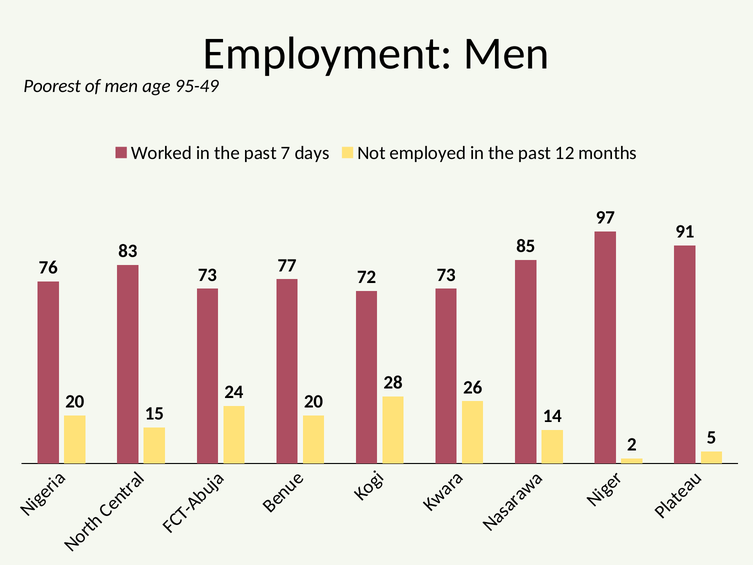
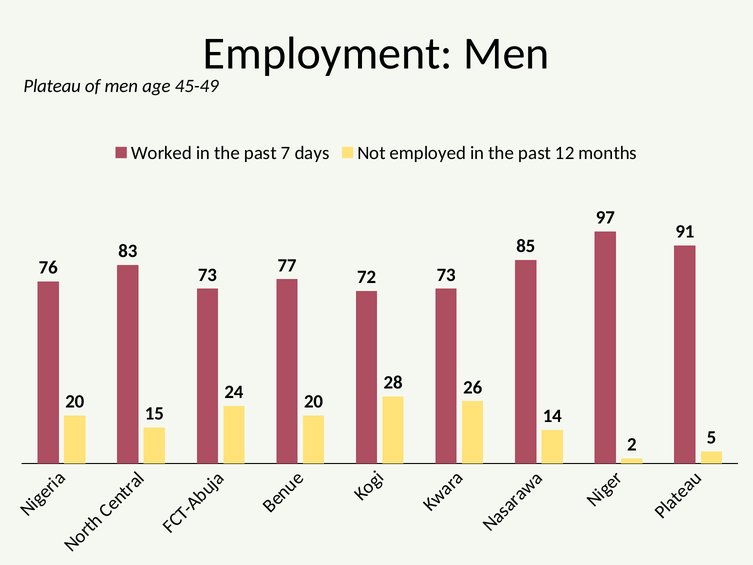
Poorest: Poorest -> Plateau (52, 86)
95-49: 95-49 -> 45-49 (197, 86)
